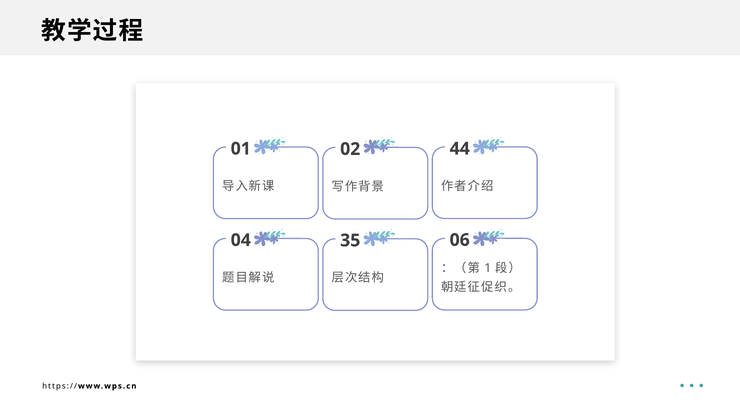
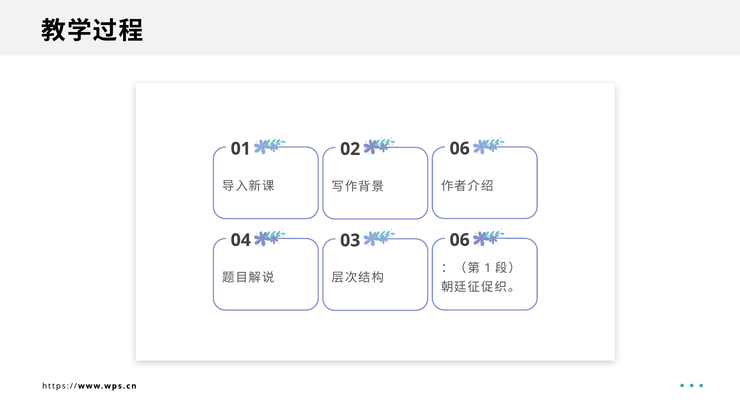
01 44: 44 -> 06 (460, 149)
35: 35 -> 03 (350, 241)
